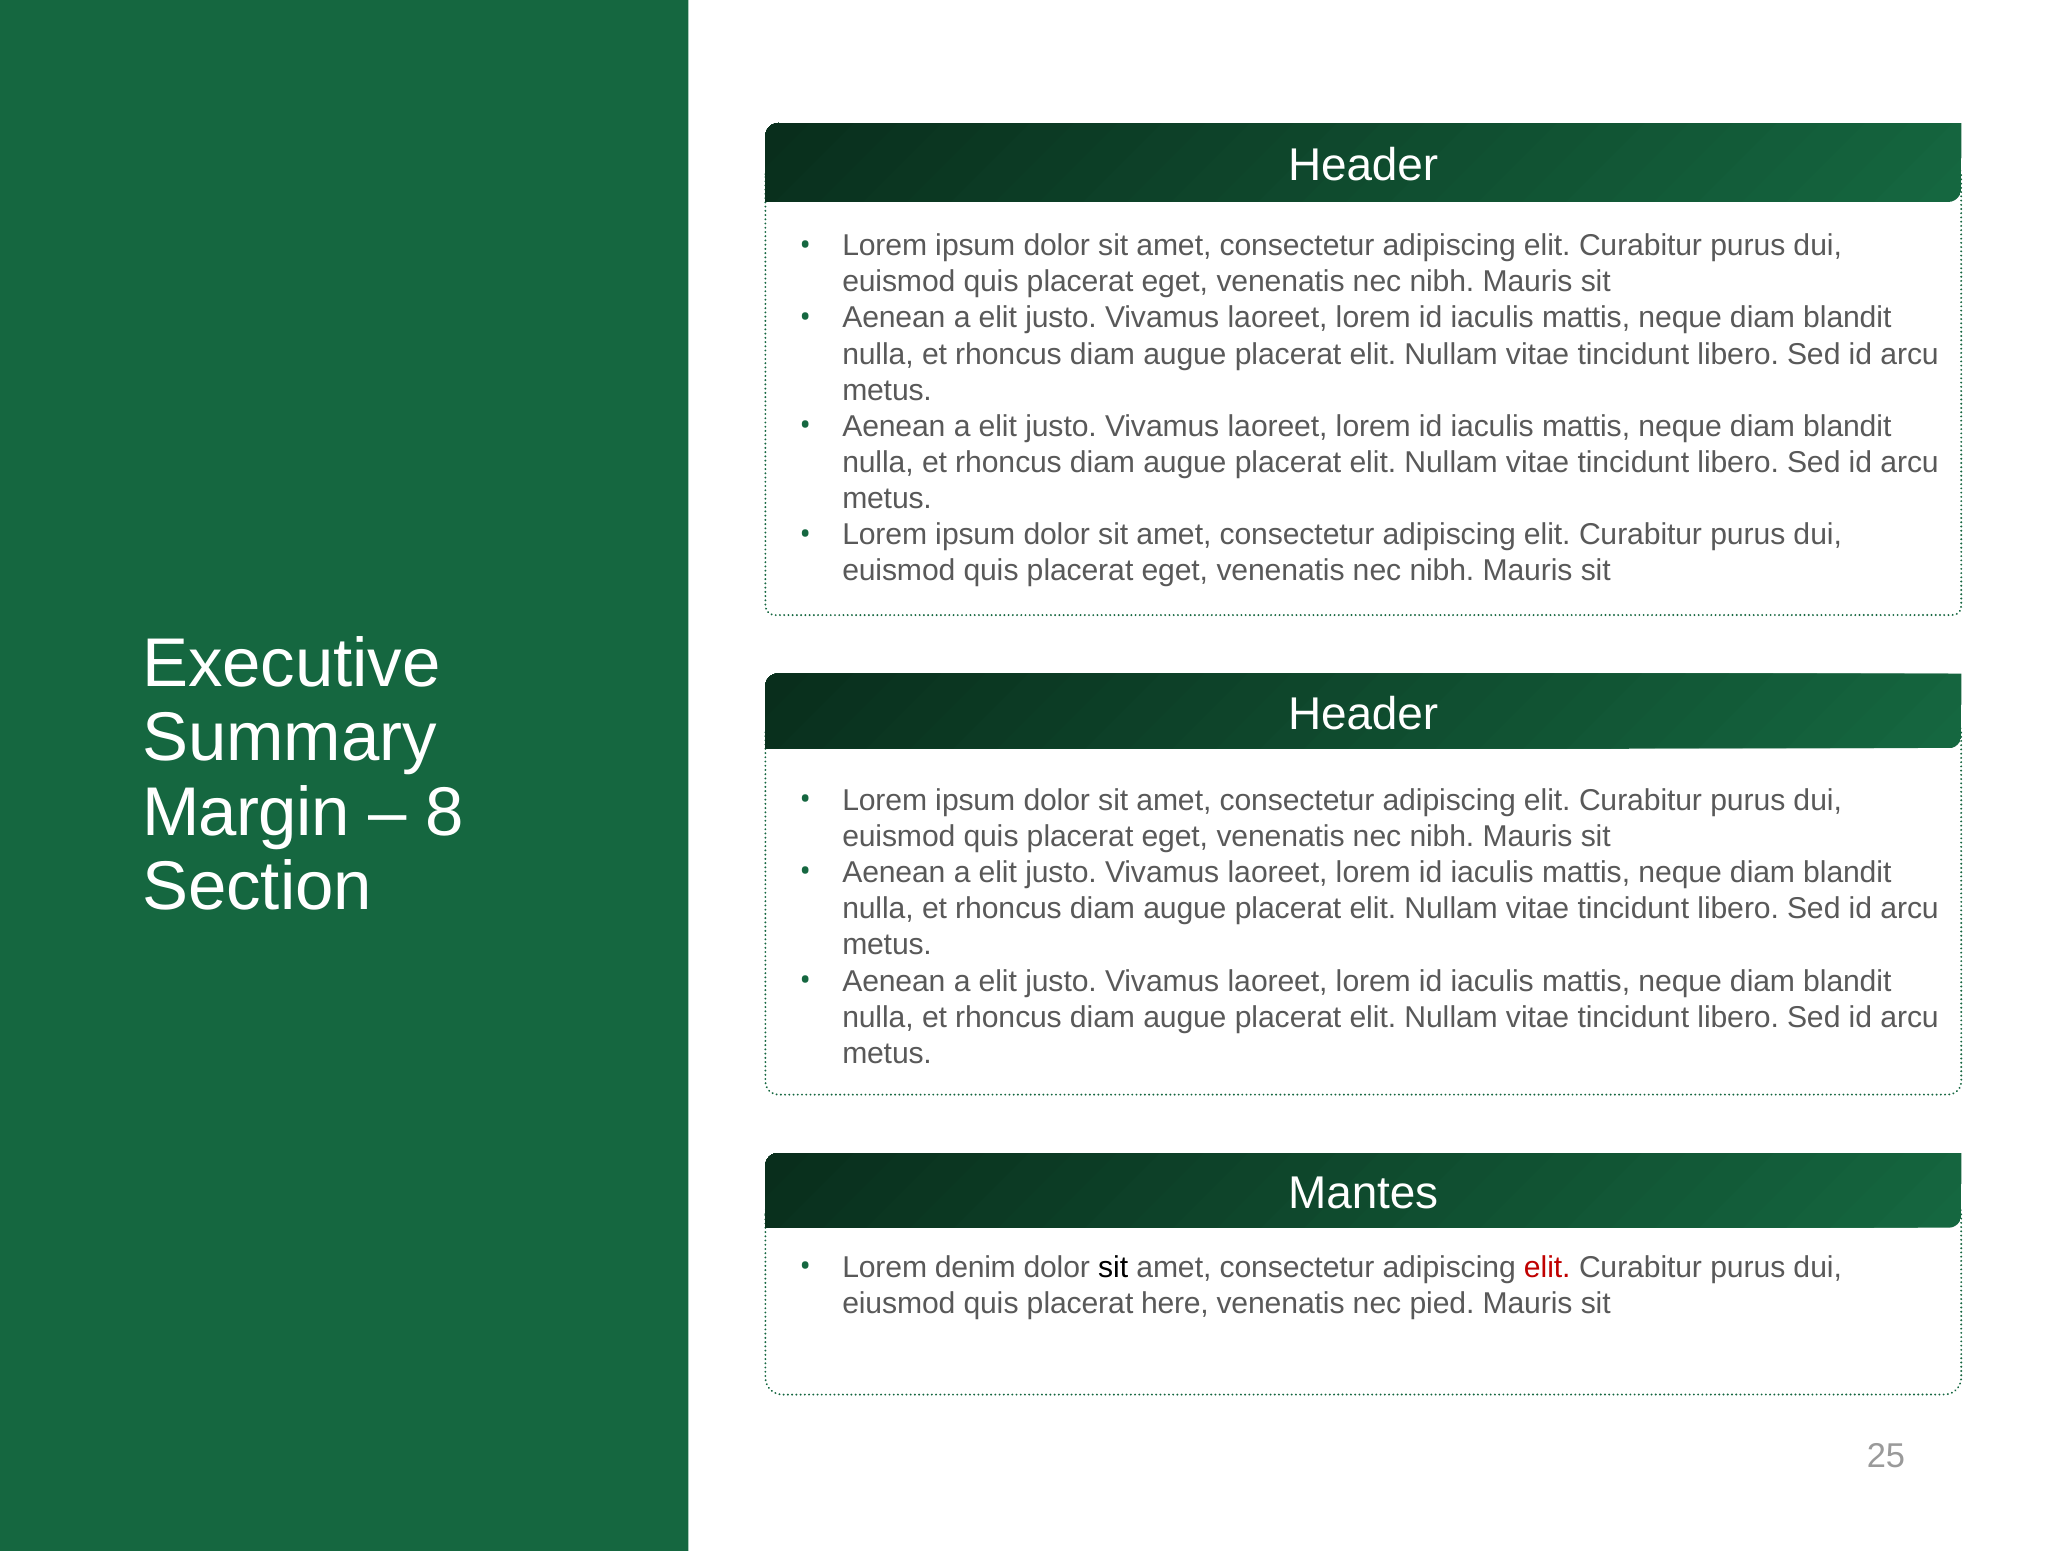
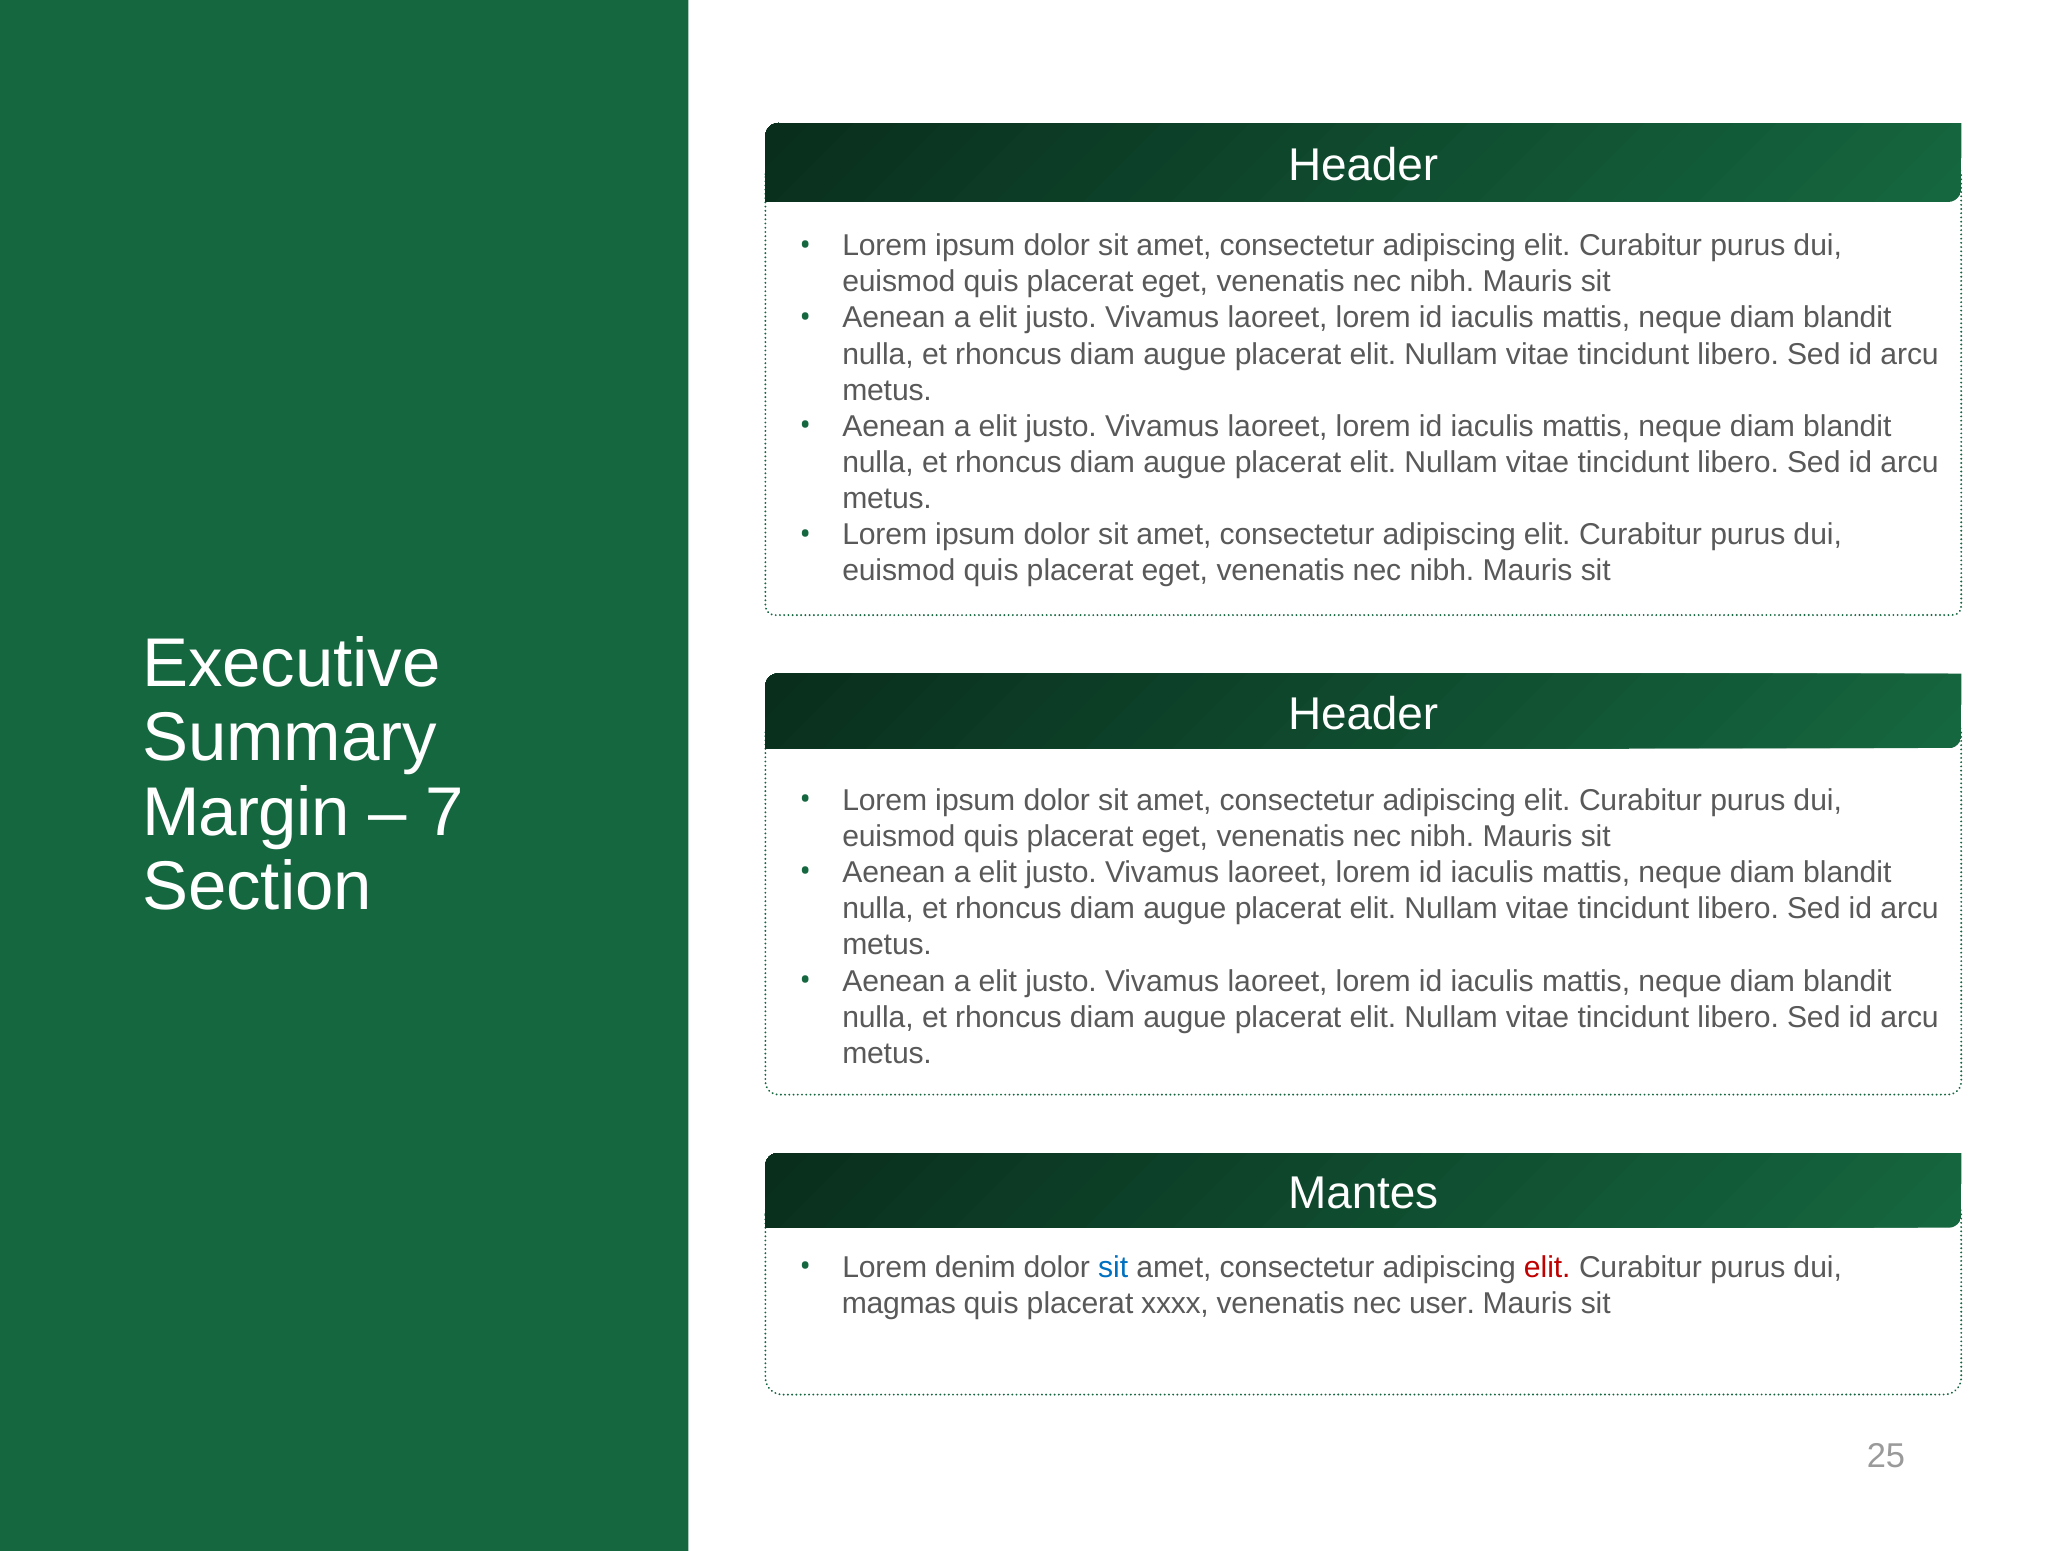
8: 8 -> 7 (445, 812)
sit colour: black -> blue (1113, 1268)
eiusmod: eiusmod -> magmas (899, 1304)
here: here -> xxxx (1175, 1304)
pied: pied -> user (1442, 1304)
